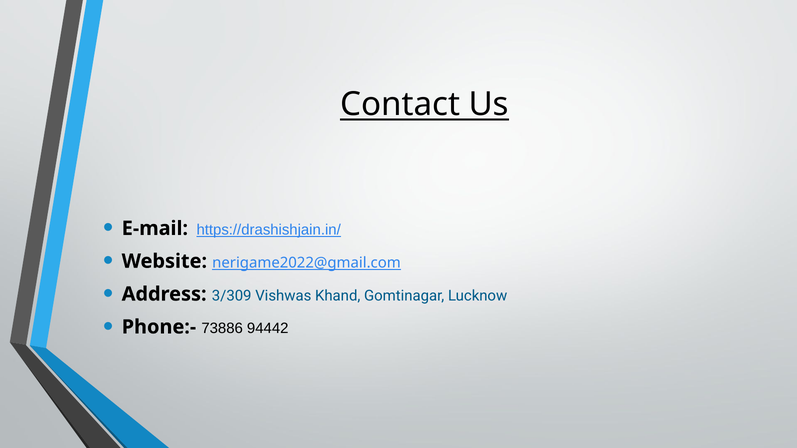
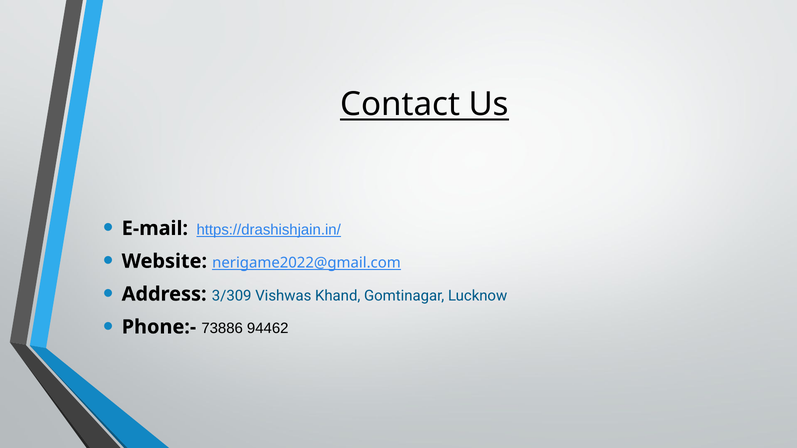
94442: 94442 -> 94462 (268, 329)
